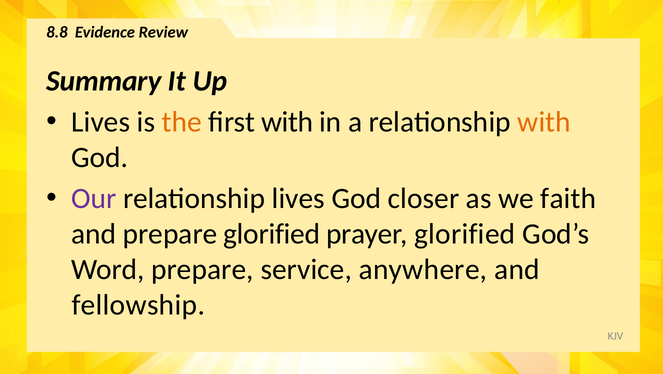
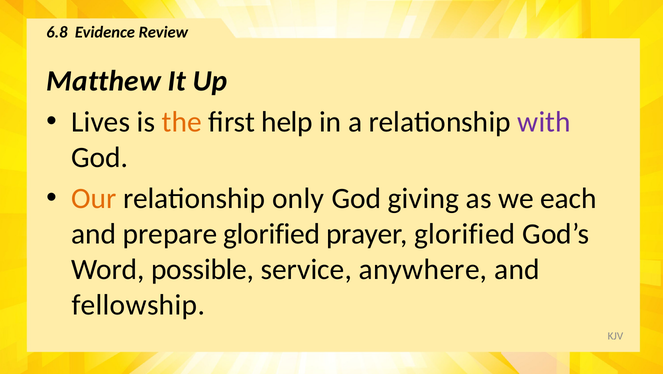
8.8: 8.8 -> 6.8 (57, 32)
Summary: Summary -> Matthew (104, 81)
first with: with -> help (287, 122)
with colour: orange -> purple (544, 122)
Our colour: purple -> orange (94, 199)
relationship lives: lives -> only (298, 199)
closer: closer -> giving (423, 199)
faith: faith -> each (568, 199)
Word prepare: prepare -> possible (203, 269)
